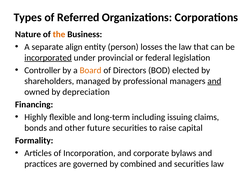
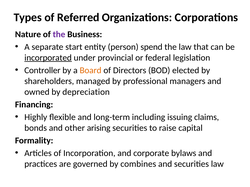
the colour: orange -> purple (59, 34)
align: align -> start (74, 47)
losses: losses -> spend (152, 47)
and underline: present -> none (214, 81)
future: future -> arising (99, 128)
combined: combined -> combines (138, 164)
